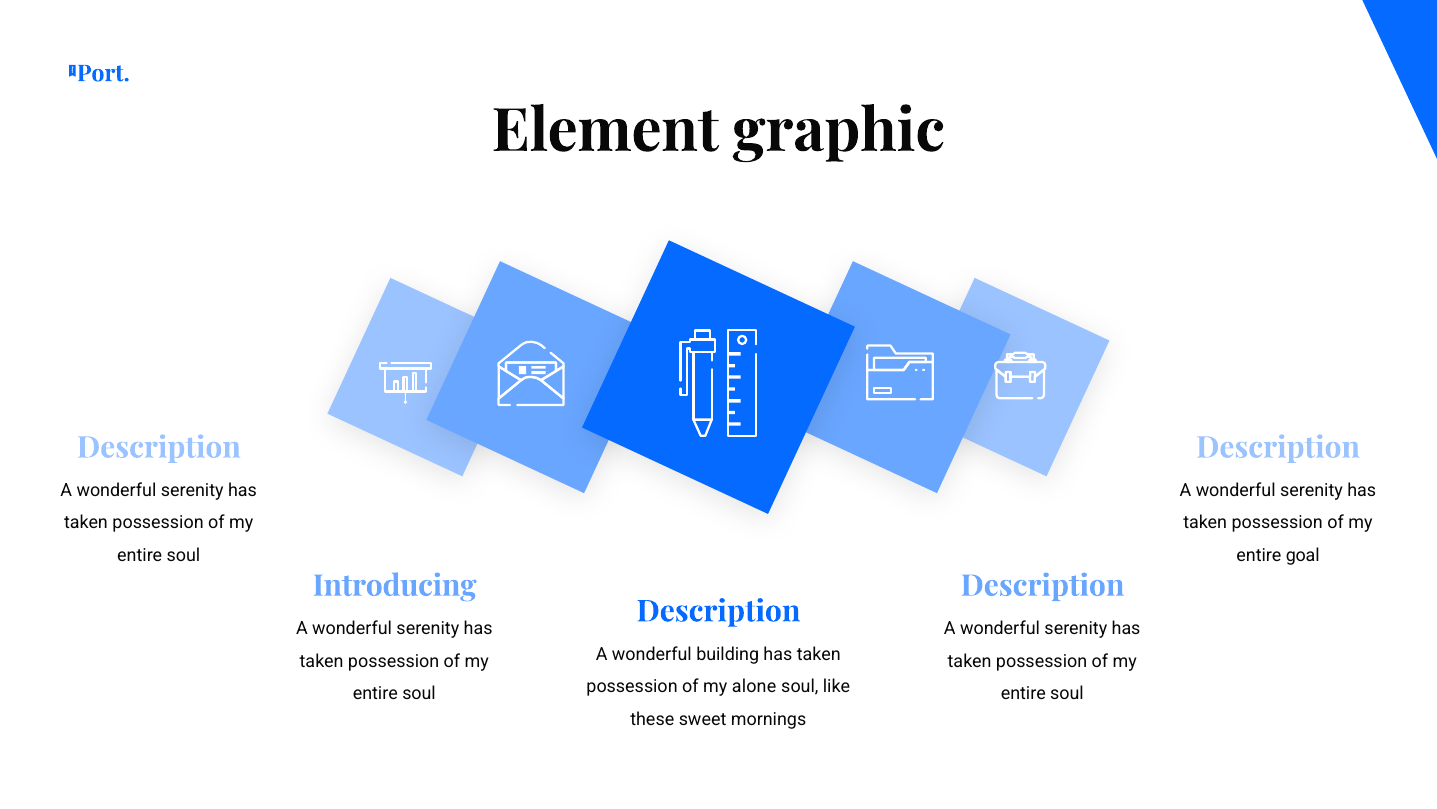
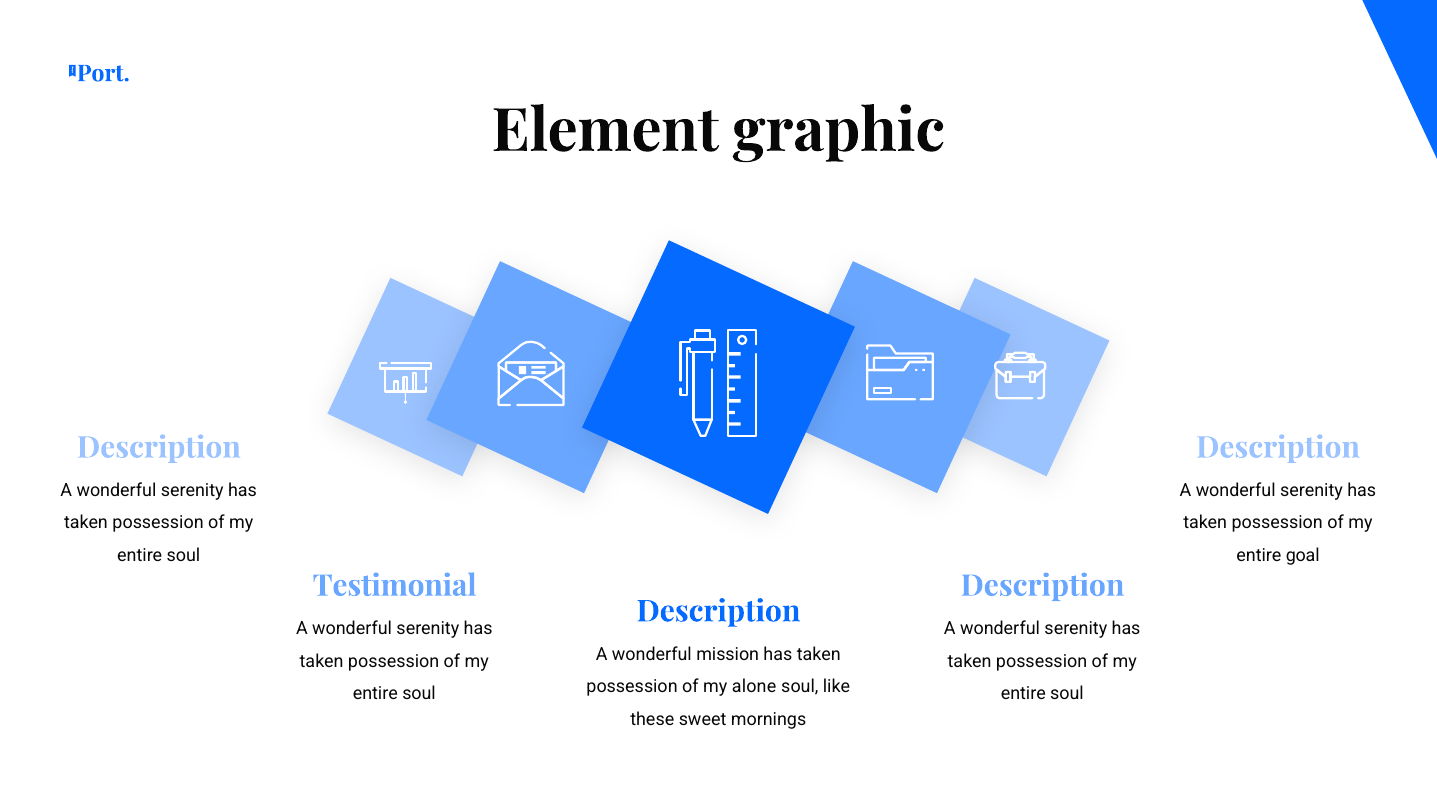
Introducing: Introducing -> Testimonial (395, 585)
building: building -> mission (728, 654)
